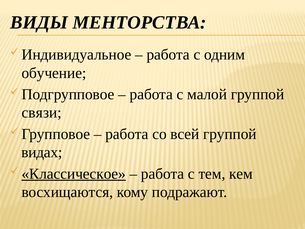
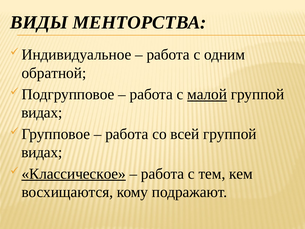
обучение: обучение -> обратной (54, 73)
малой underline: none -> present (207, 94)
связи: связи -> видах (42, 113)
